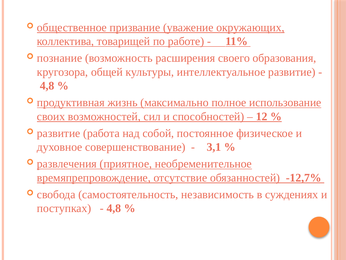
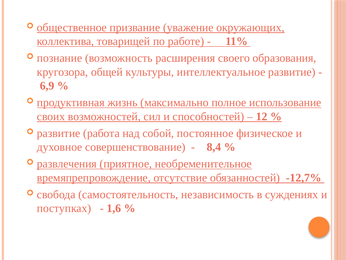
4,8: 4,8 -> 6,9 (47, 86)
3,1: 3,1 -> 8,4 (214, 147)
4,8: 4,8 -> 1,6 (114, 208)
